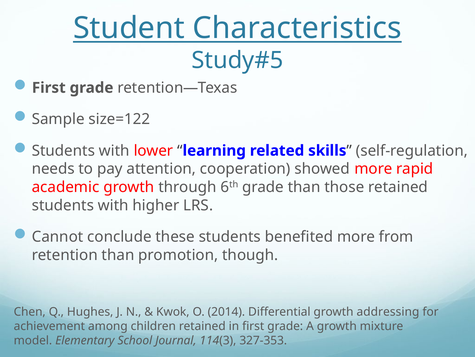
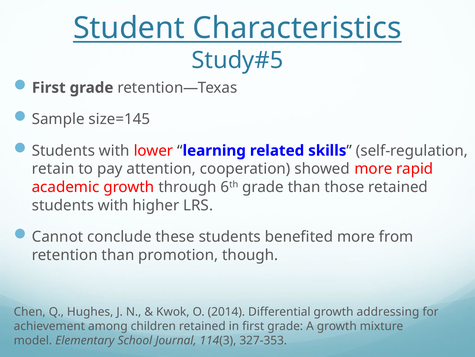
size=122: size=122 -> size=145 (119, 119)
needs: needs -> retain (53, 169)
